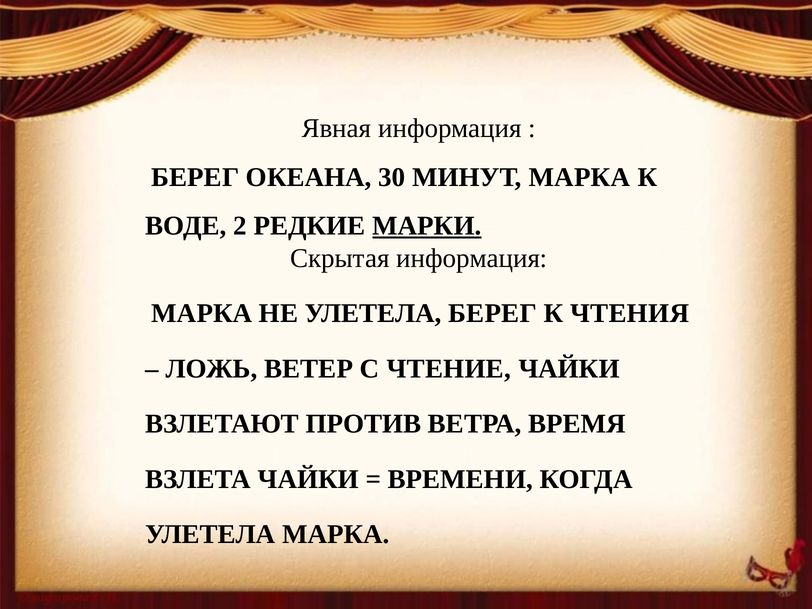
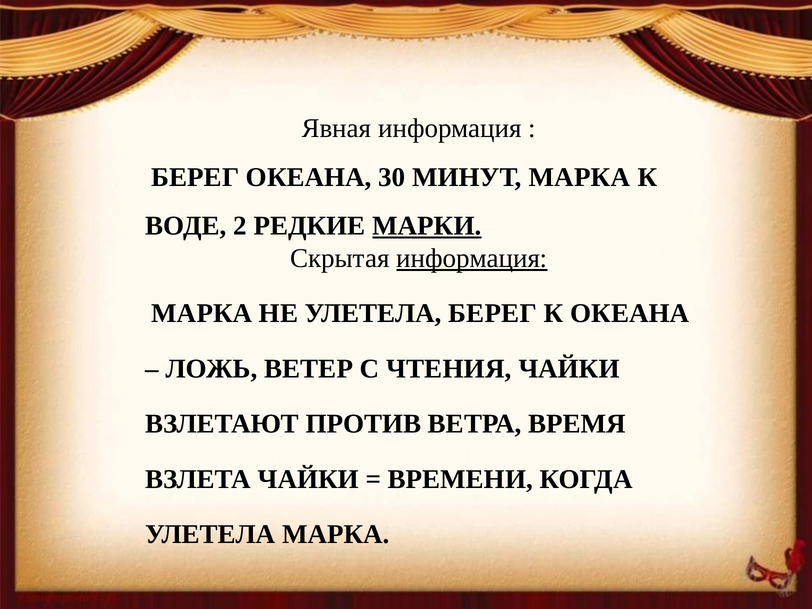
информация underline: none -> present (472, 258)
К ЧТЕНИЯ: ЧТЕНИЯ -> ОКЕАНА (630, 314)
ЧТЕНИЕ: ЧТЕНИЕ -> ЧТЕНИЯ (449, 369)
